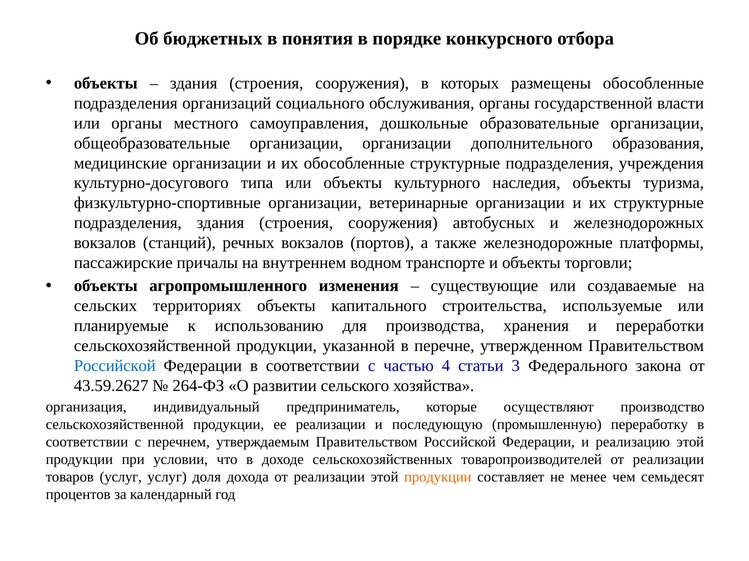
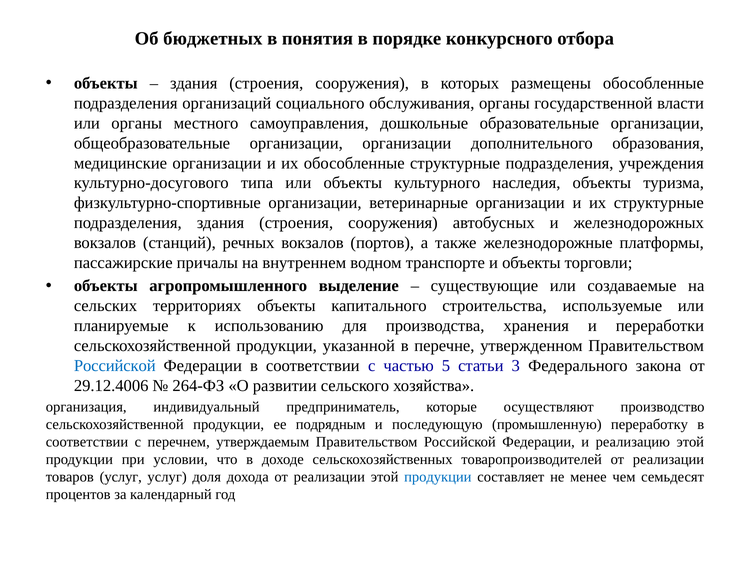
изменения: изменения -> выделение (359, 286)
4: 4 -> 5 (446, 366)
43.59.2627: 43.59.2627 -> 29.12.4006 (111, 386)
ее реализации: реализации -> подрядным (331, 425)
продукции colour: orange -> blue (438, 478)
